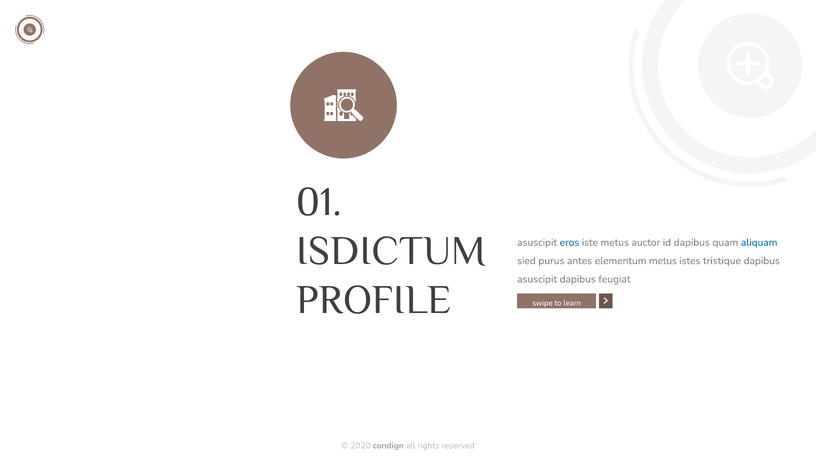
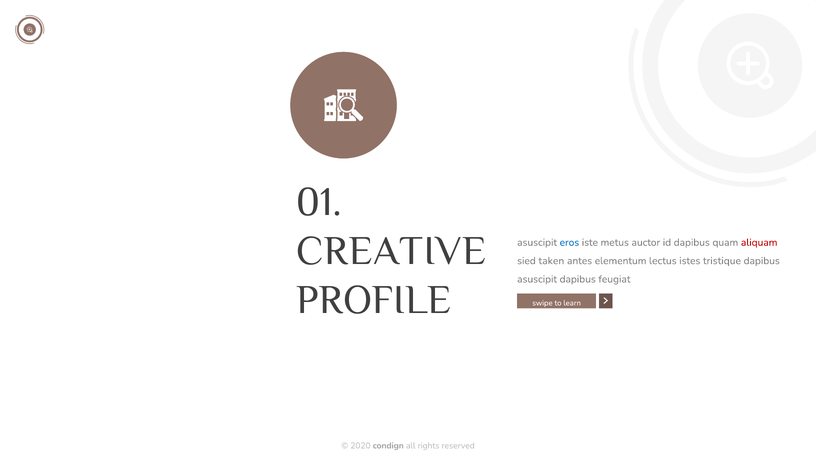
ISDICTUM: ISDICTUM -> CREATIVE (391, 251)
aliquam colour: blue -> red (759, 242)
purus: purus -> taken (551, 261)
elementum metus: metus -> lectus (663, 261)
